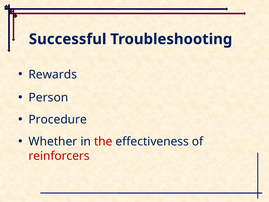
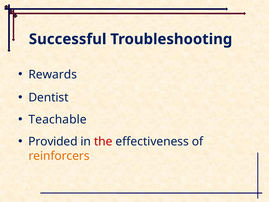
Person: Person -> Dentist (49, 97)
Procedure: Procedure -> Teachable (58, 119)
Whether: Whether -> Provided (53, 141)
reinforcers colour: red -> orange (59, 156)
